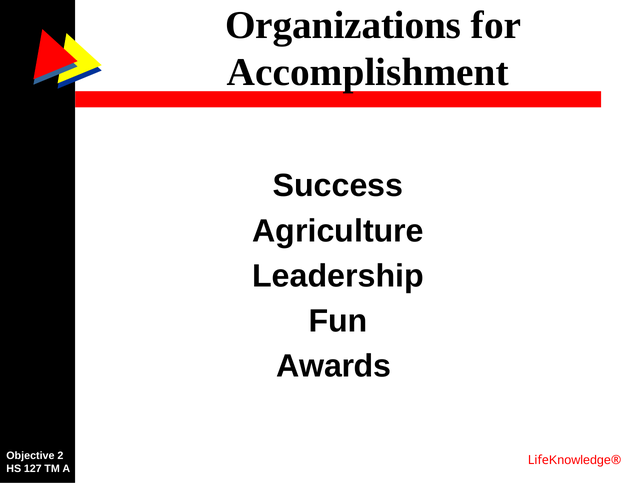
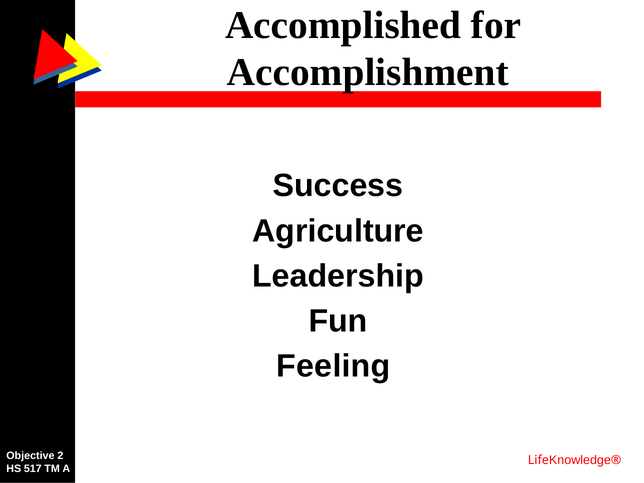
Organizations: Organizations -> Accomplished (343, 25)
Awards: Awards -> Feeling (333, 366)
127: 127 -> 517 (33, 469)
